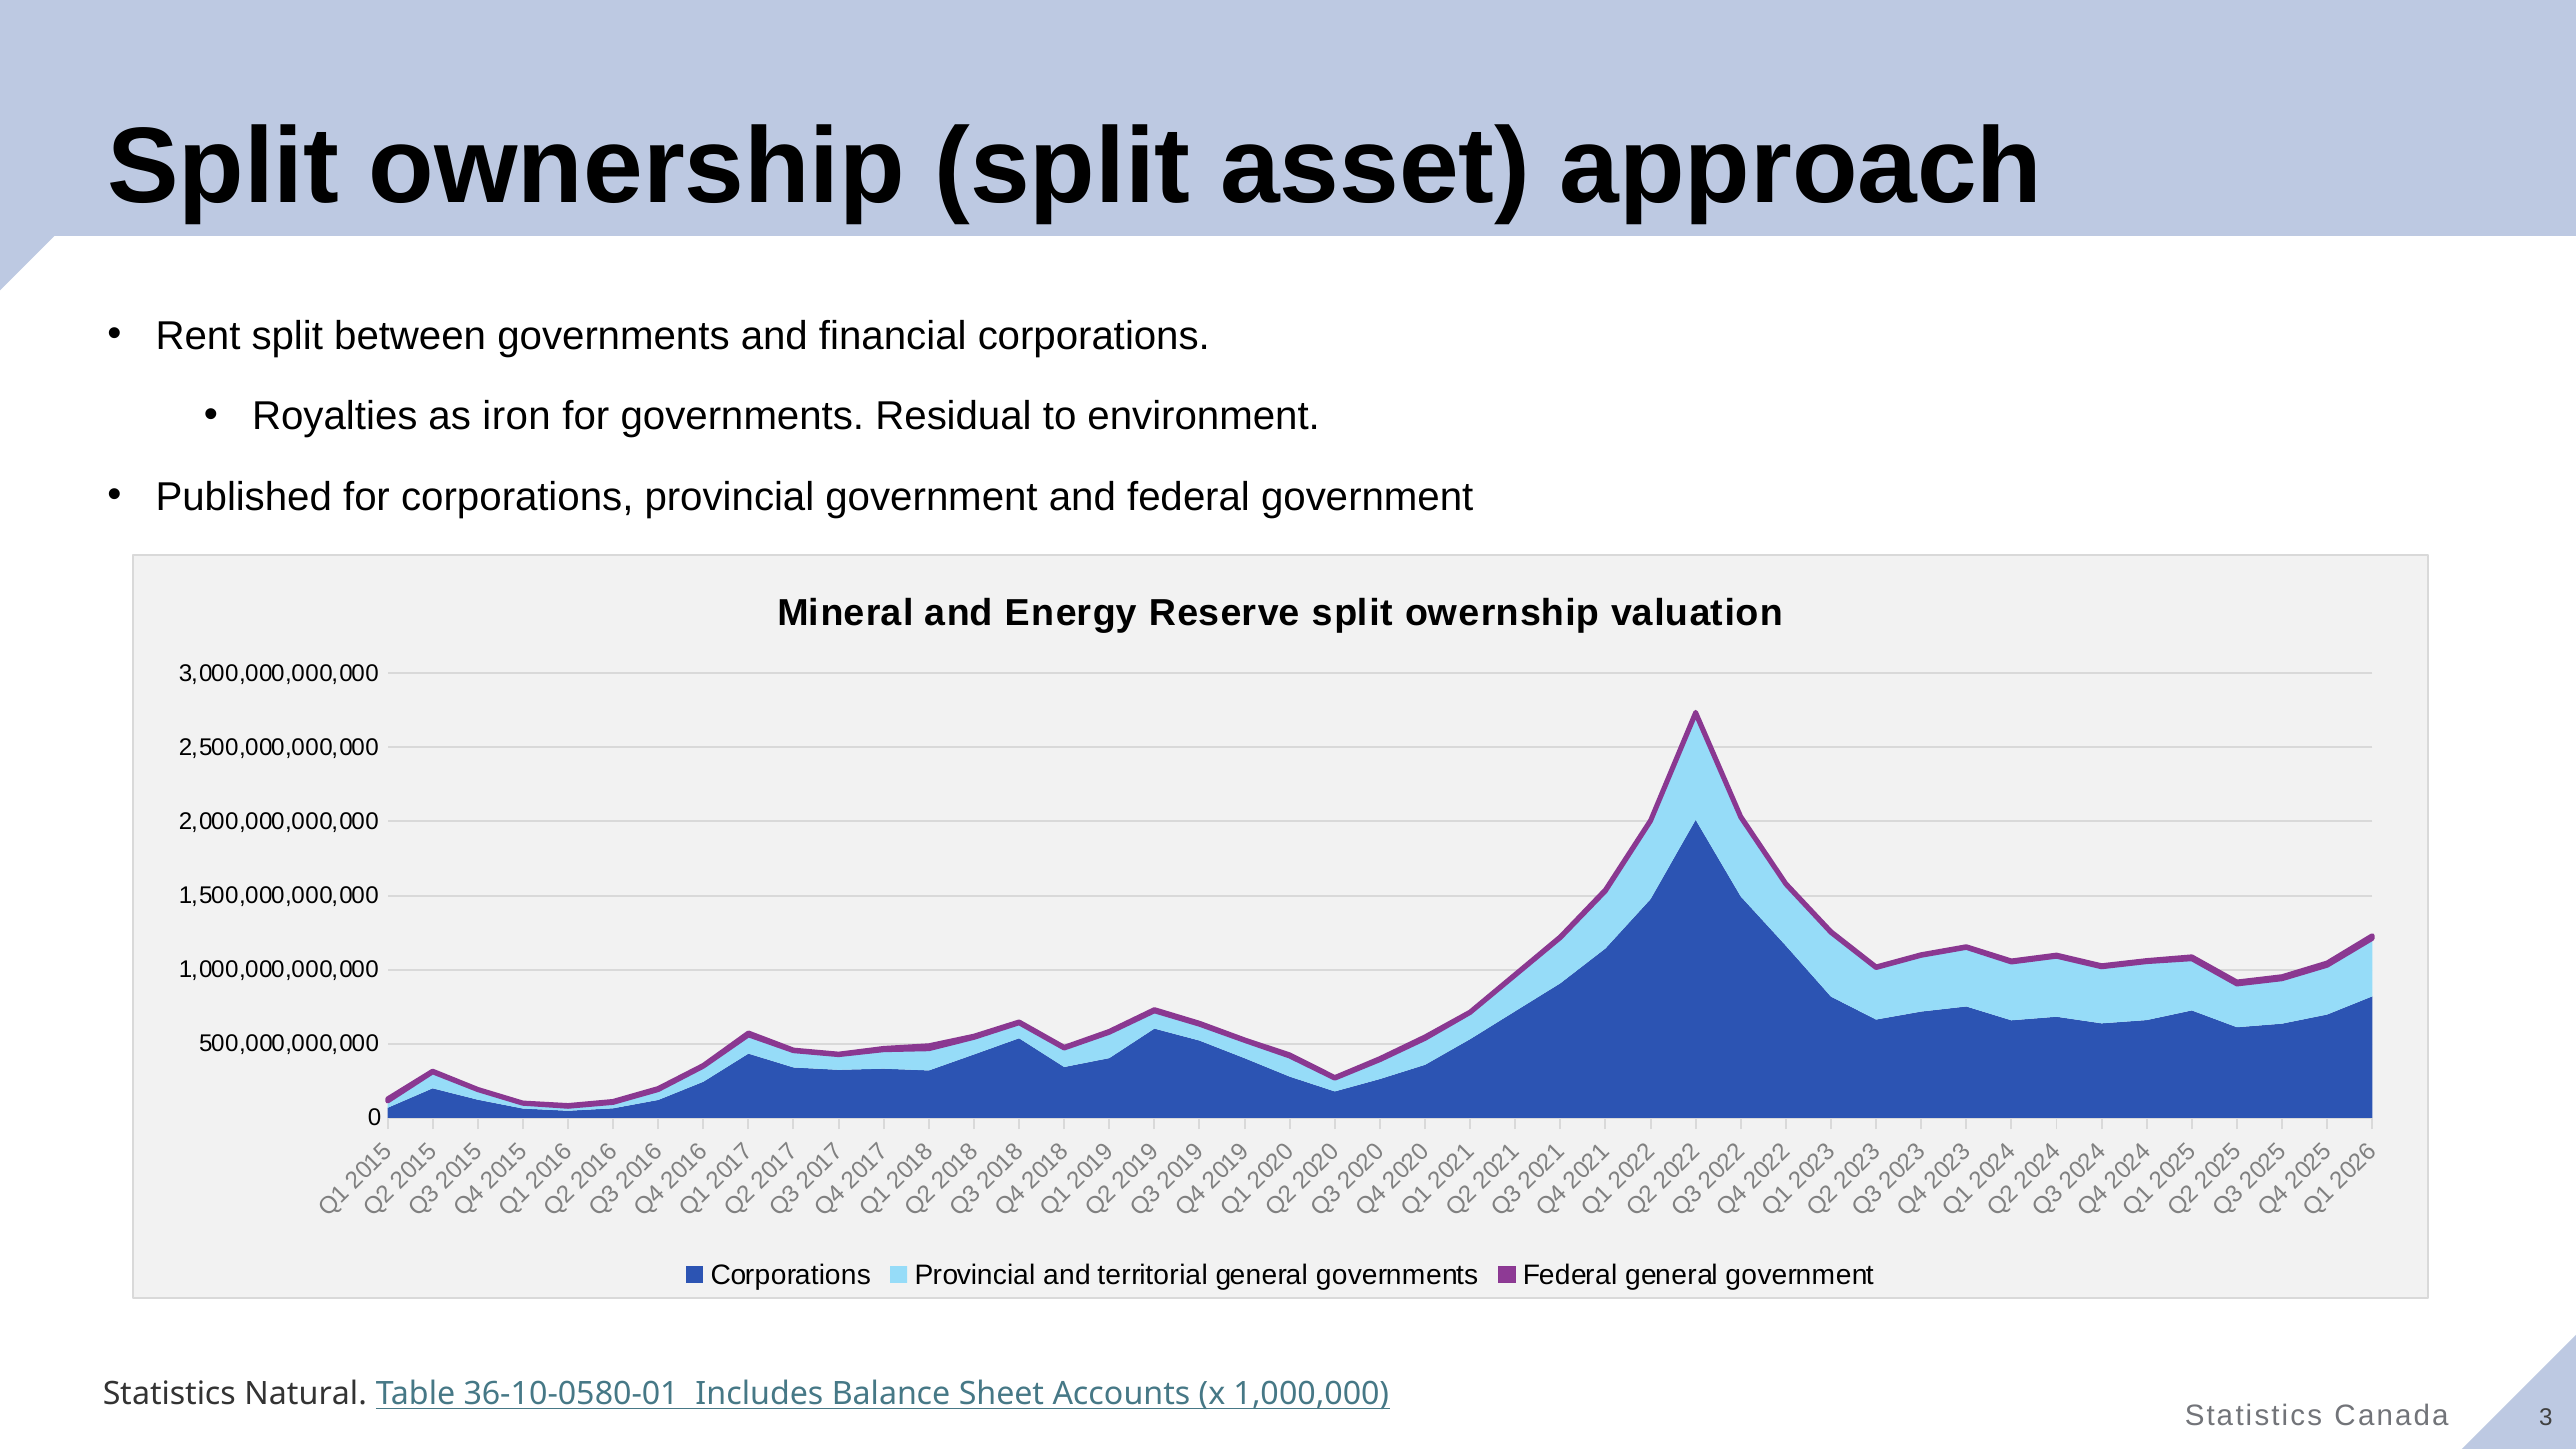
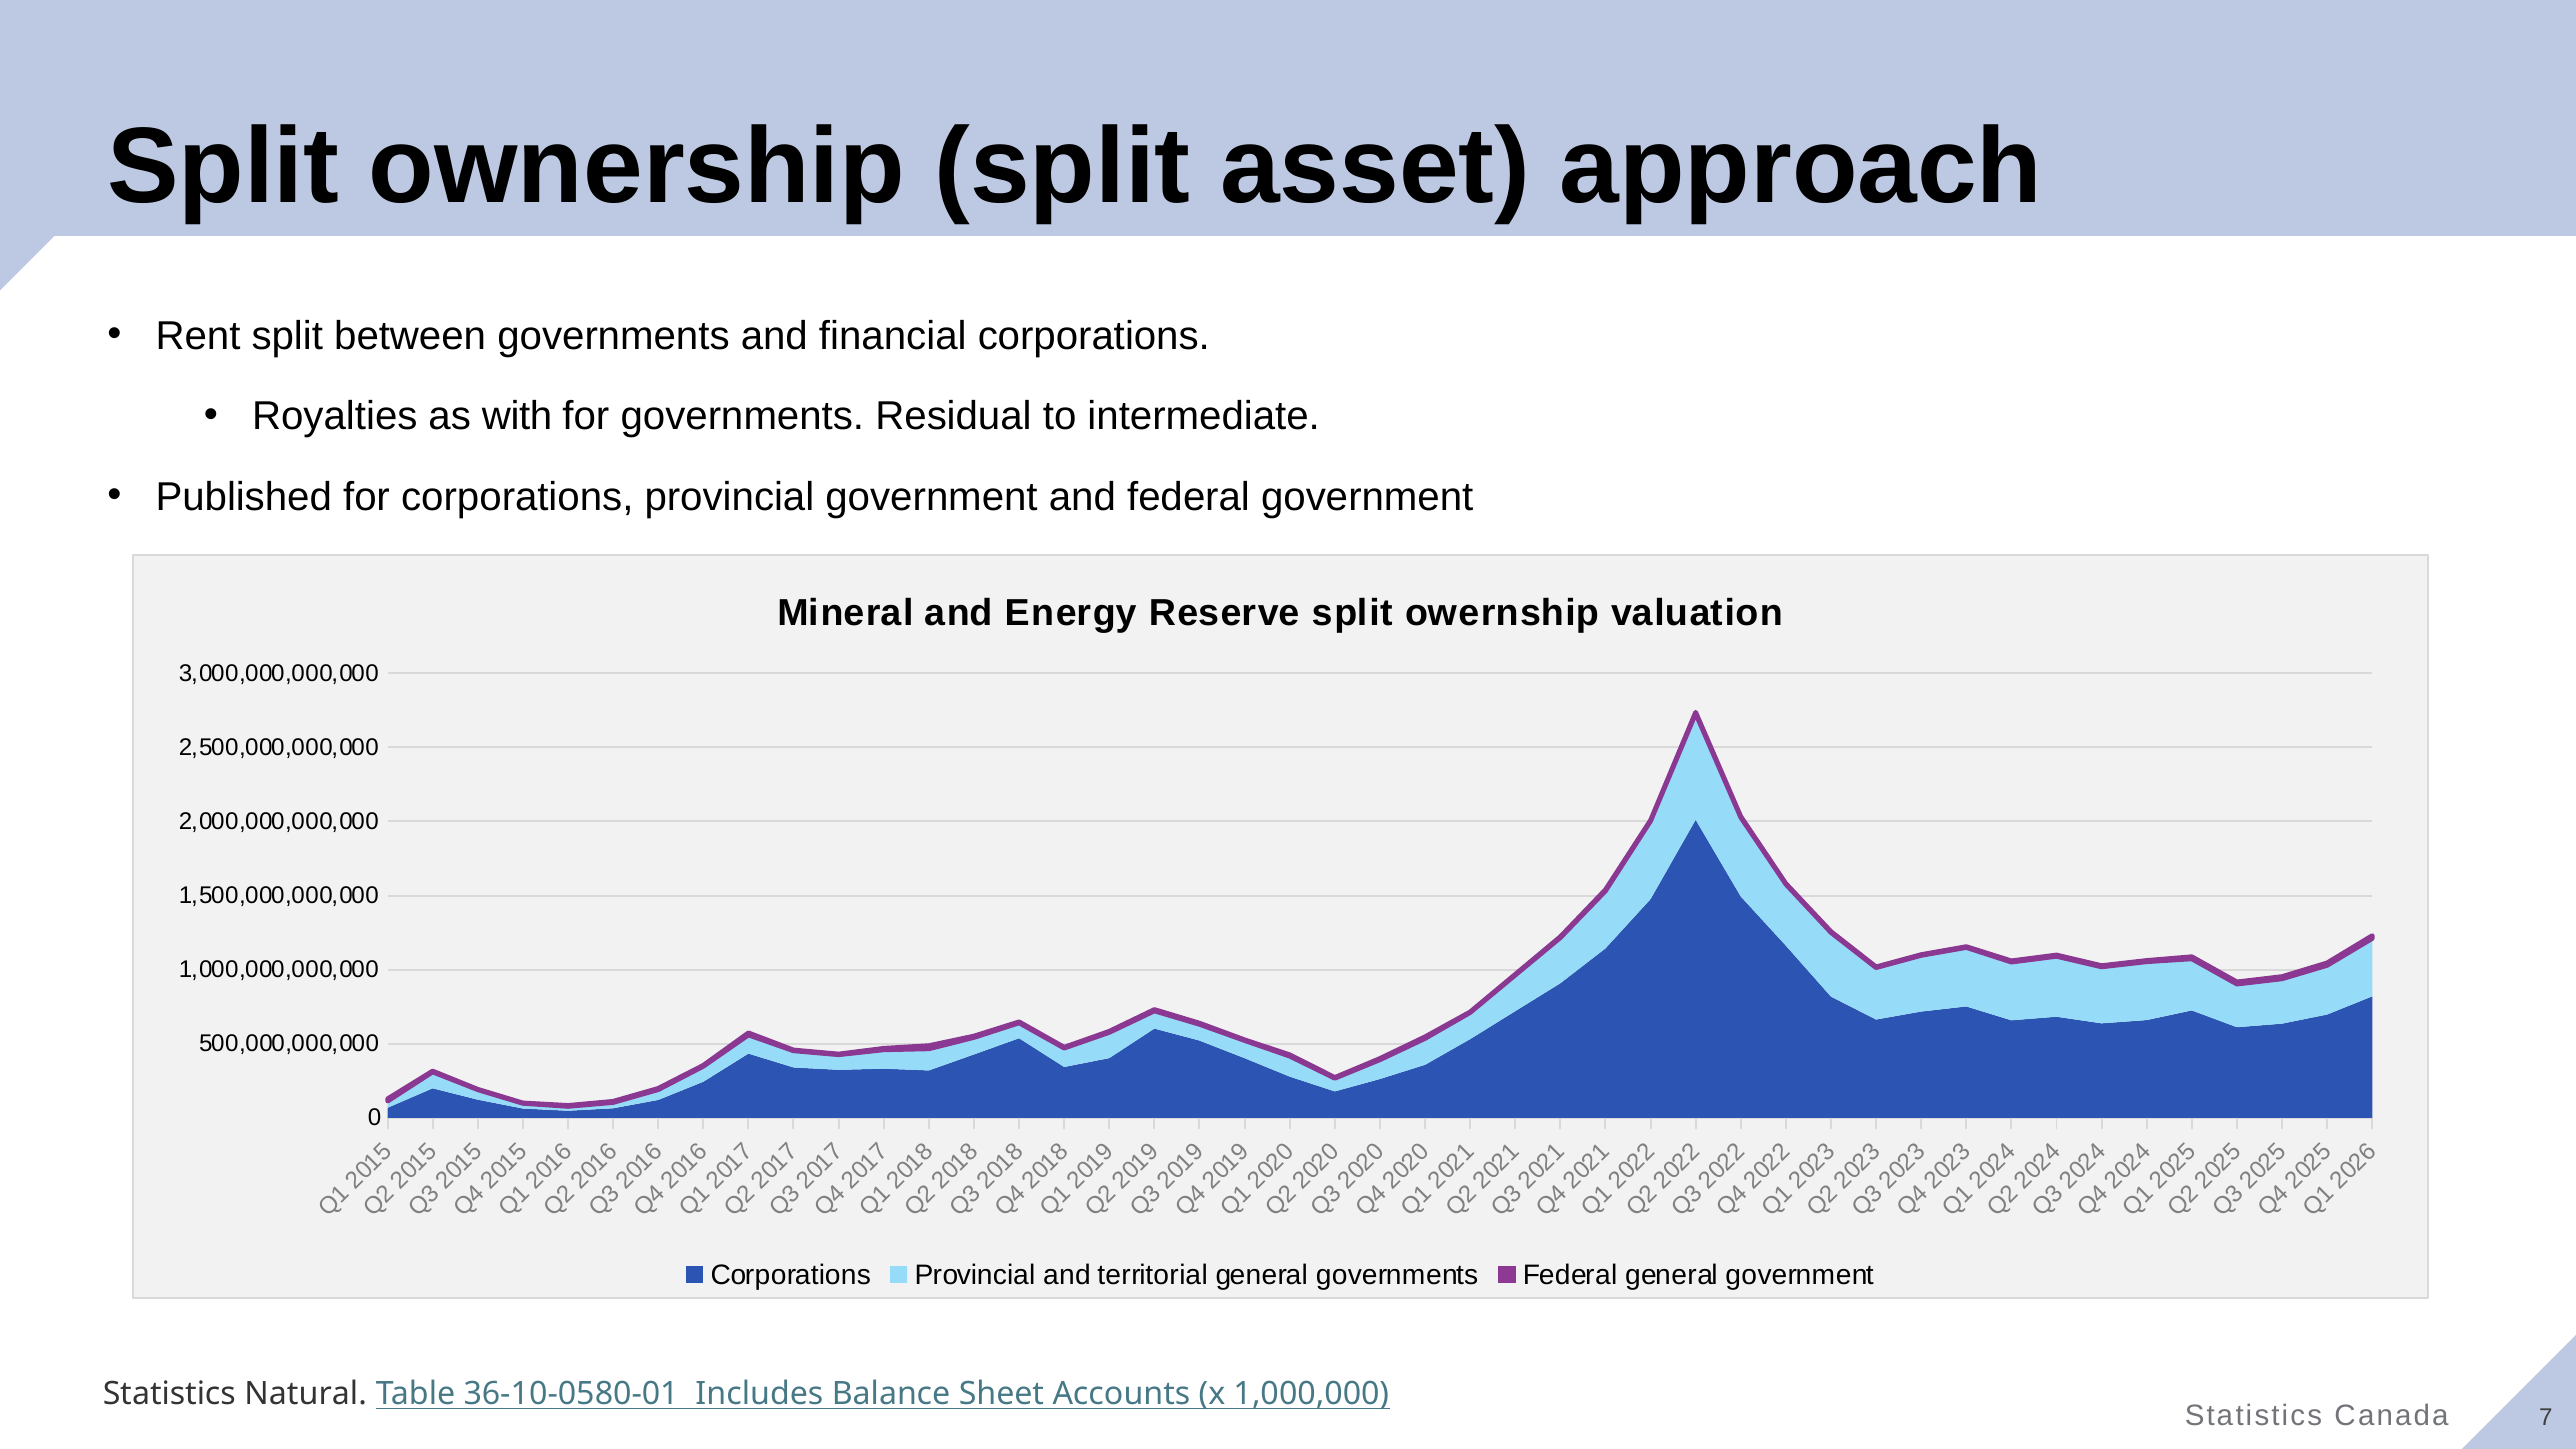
iron: iron -> with (517, 416)
environment: environment -> intermediate (1204, 416)
Canada 3: 3 -> 7 (2546, 1418)
